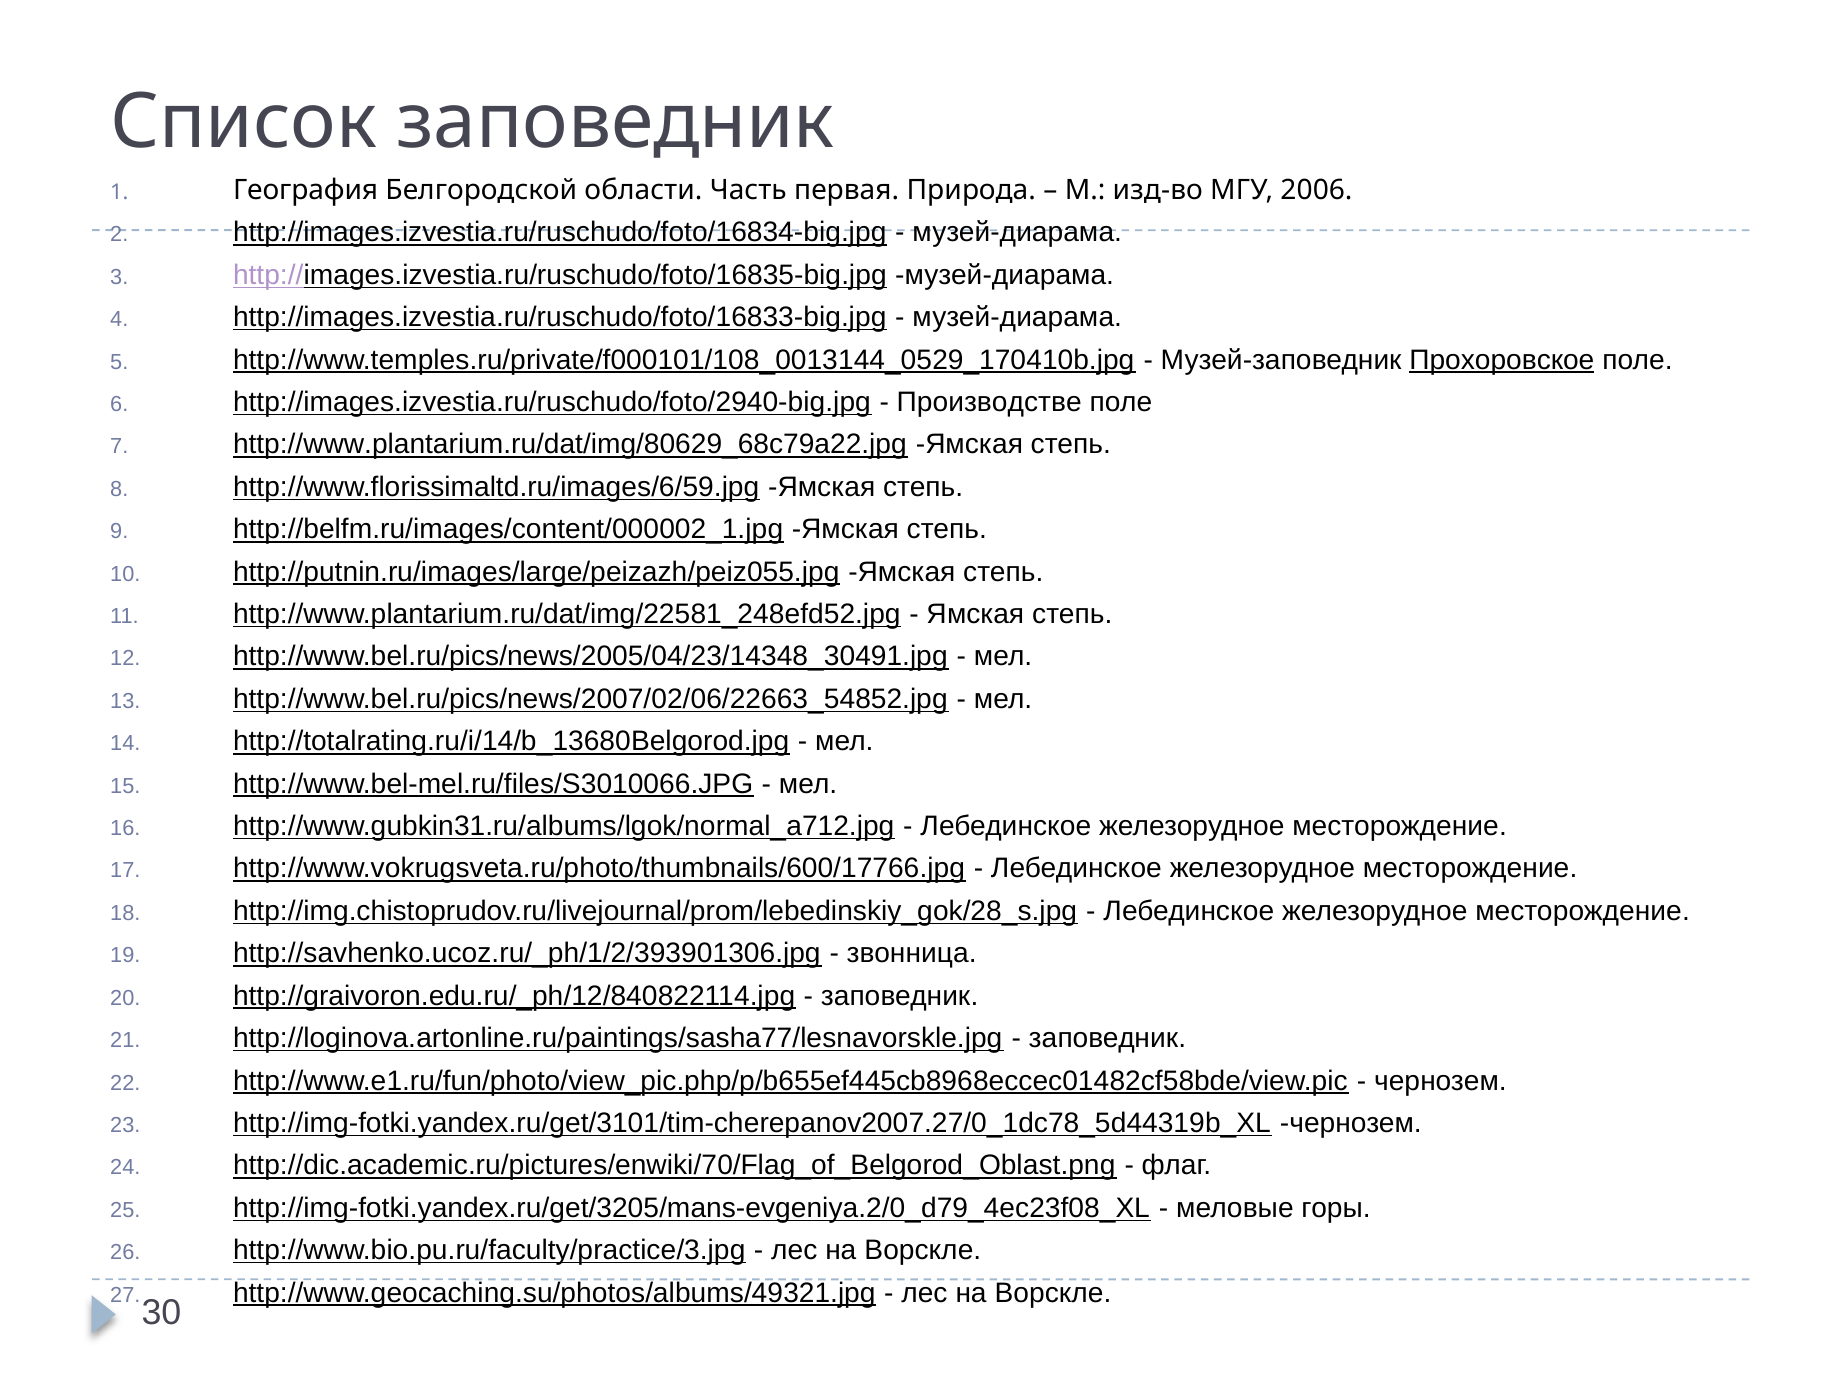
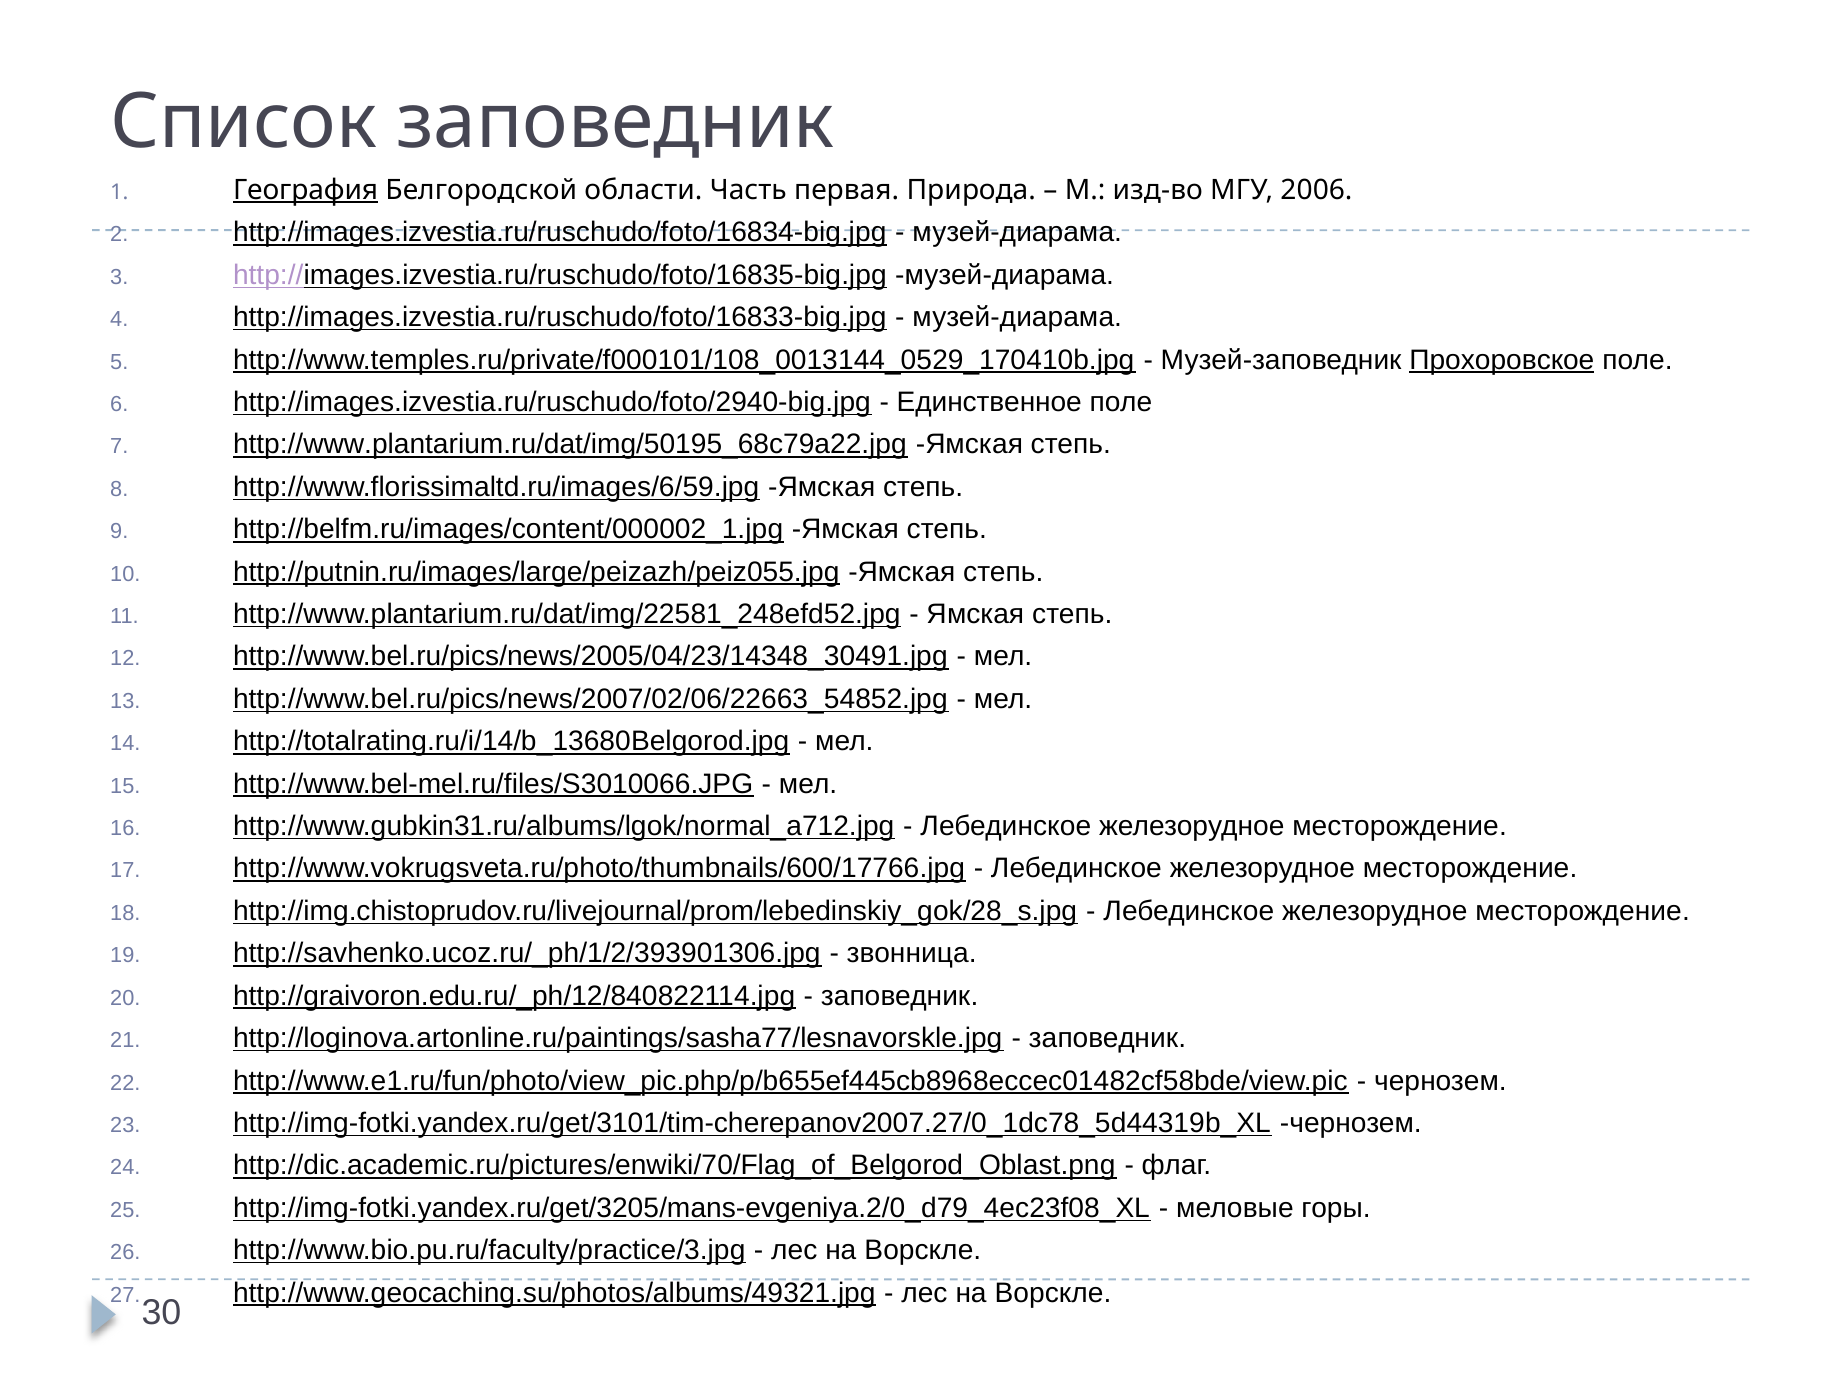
География underline: none -> present (306, 190)
Производстве: Производстве -> Единственное (989, 402)
http://www.plantarium.ru/dat/img/80629_68c79a22.jpg: http://www.plantarium.ru/dat/img/80629_68c79a22.jpg -> http://www.plantarium.ru/dat/img/50195_68c79a22.jpg (570, 445)
